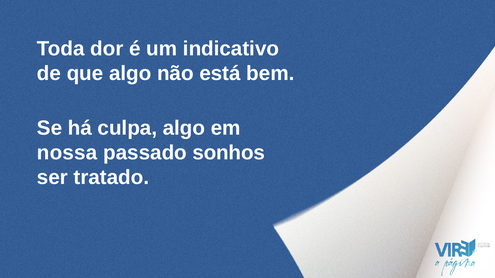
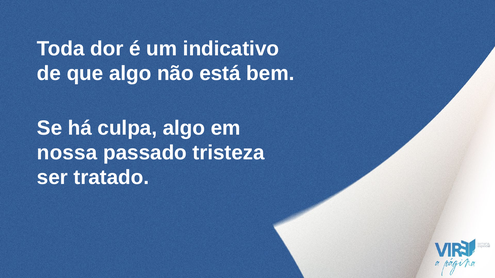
sonhos: sonhos -> tristeza (229, 153)
